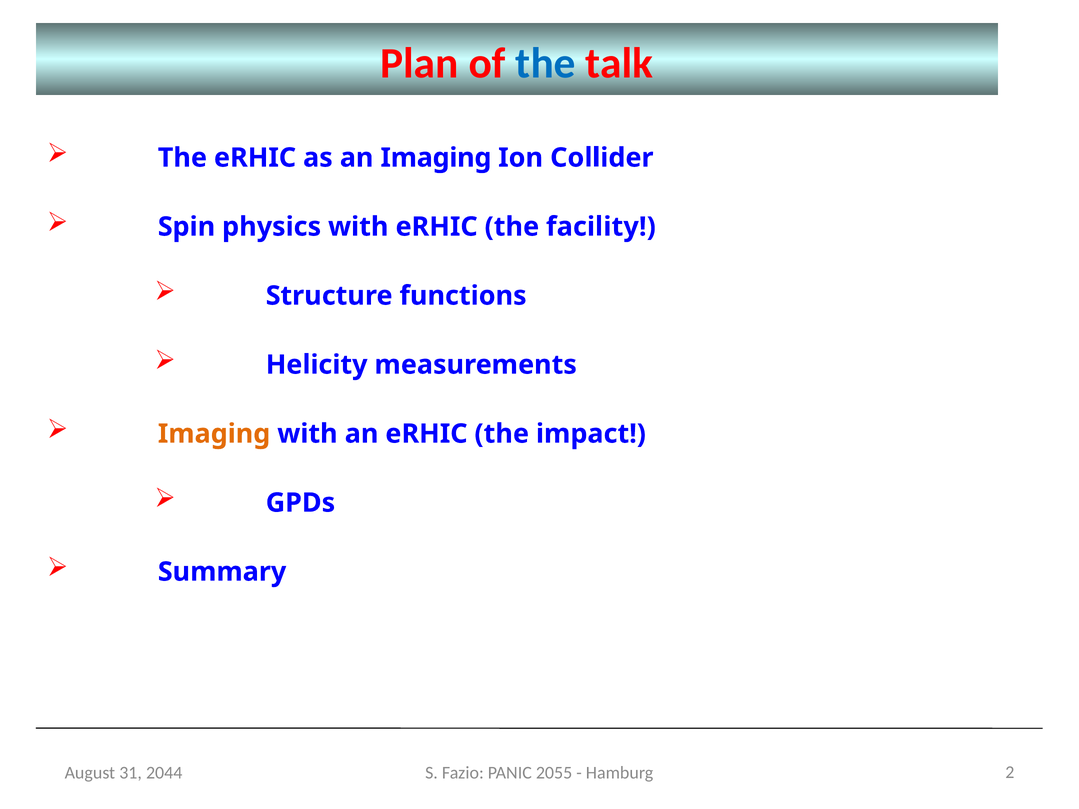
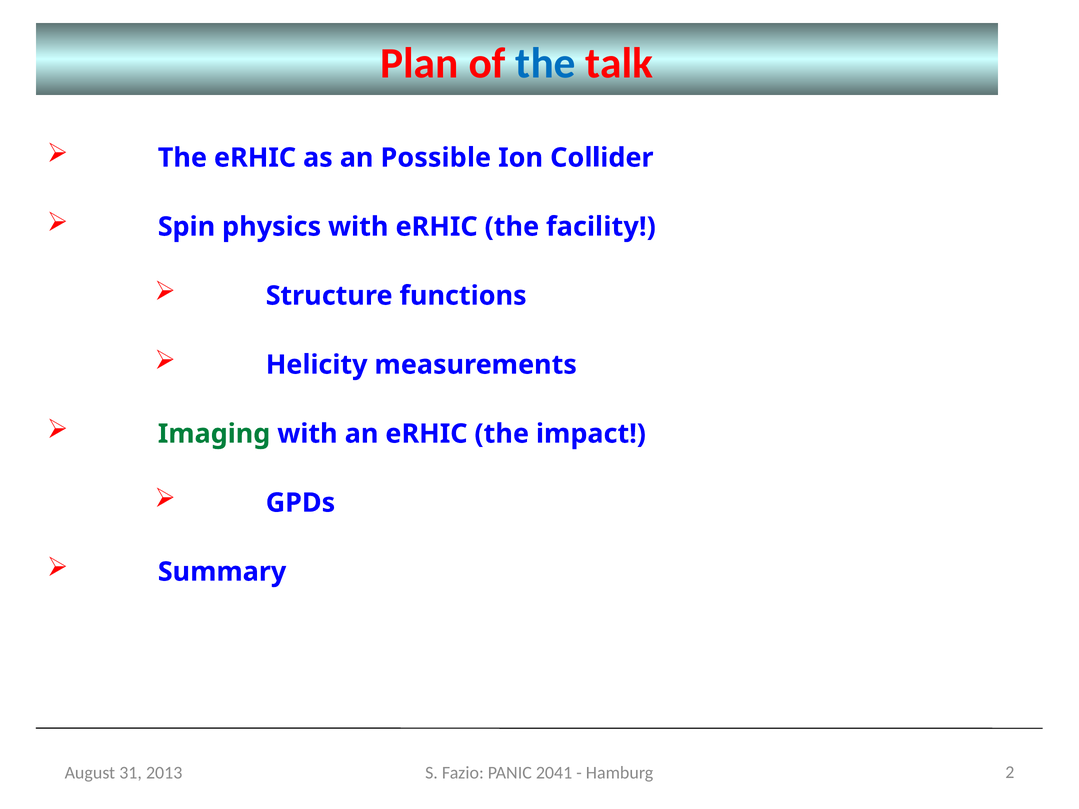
an Imaging: Imaging -> Possible (436, 158)
Imaging colour: orange -> green (214, 434)
2044: 2044 -> 2013 (164, 773)
2055: 2055 -> 2041 (554, 773)
